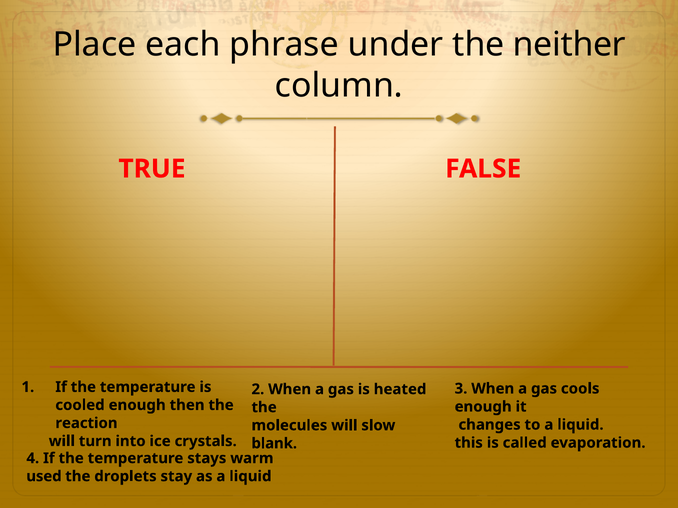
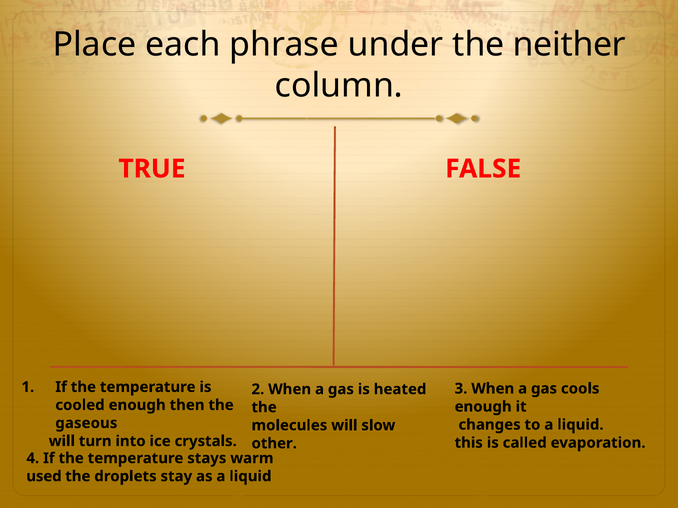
reaction: reaction -> gaseous (86, 424)
blank: blank -> other (274, 444)
